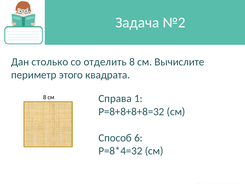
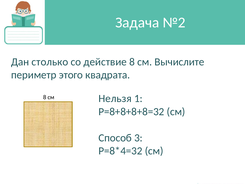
отделить: отделить -> действие (105, 62)
Справа: Справа -> Нельзя (115, 98)
6: 6 -> 3 (138, 138)
